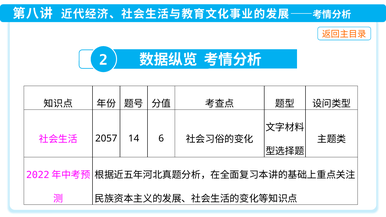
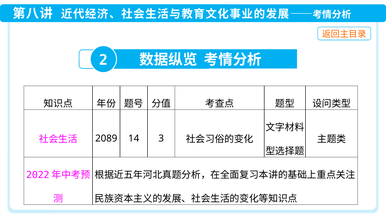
2057: 2057 -> 2089 (106, 139)
6: 6 -> 3 (161, 139)
